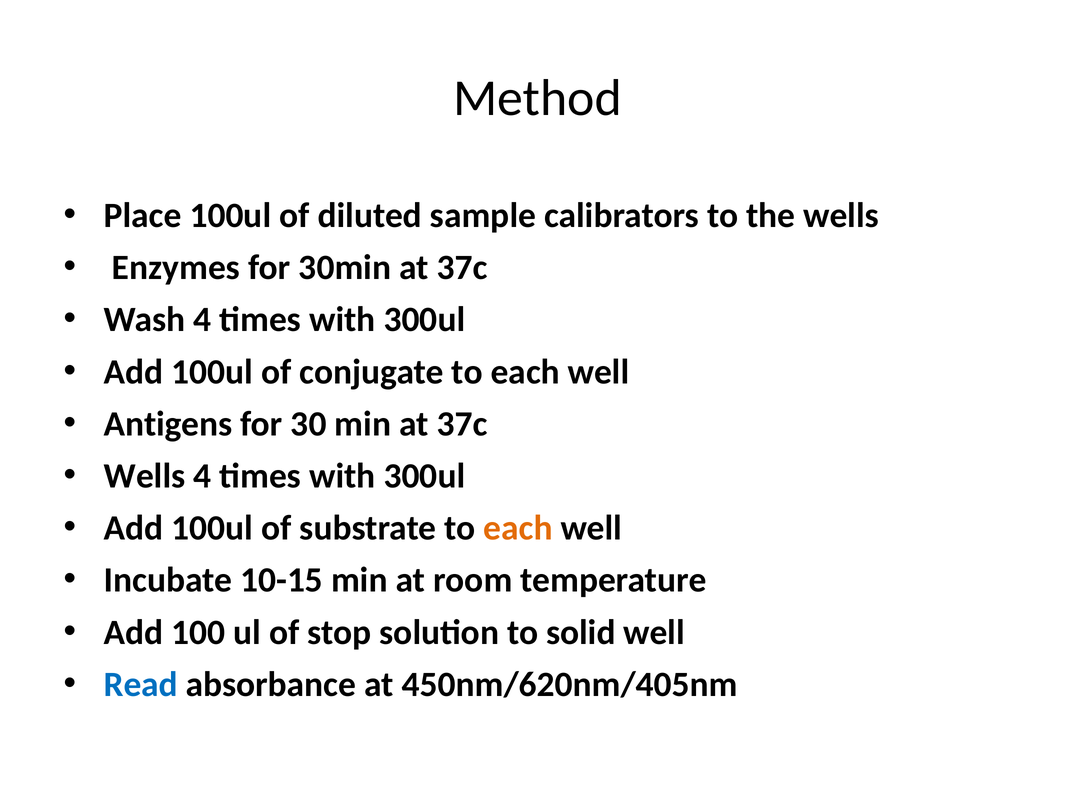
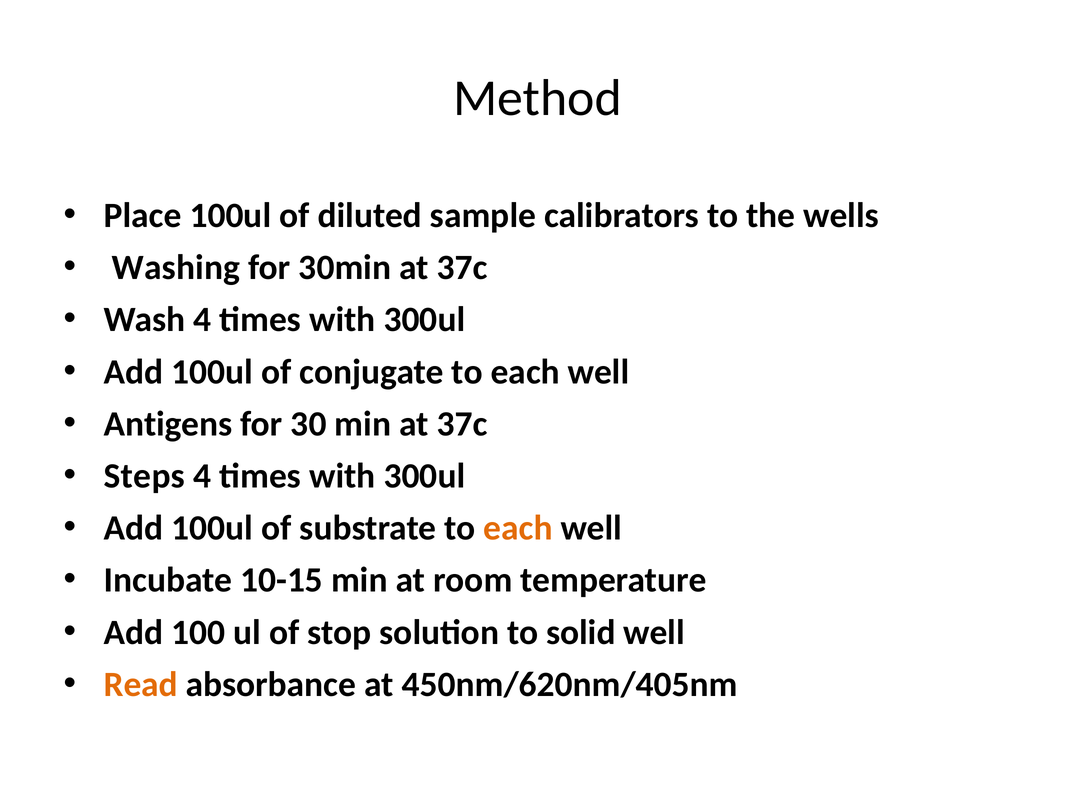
Enzymes: Enzymes -> Washing (176, 268)
Wells: Wells -> Steps (144, 476)
Read colour: blue -> orange (141, 684)
